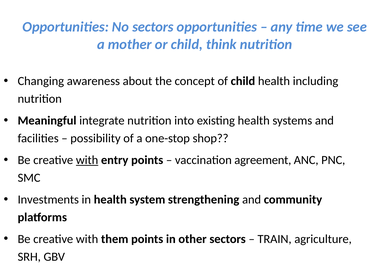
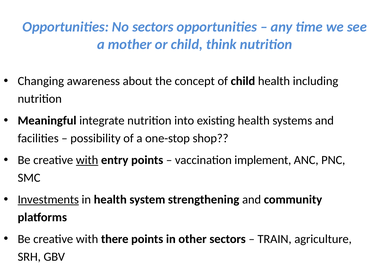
agreement: agreement -> implement (263, 160)
Investments underline: none -> present (48, 200)
them: them -> there (115, 239)
